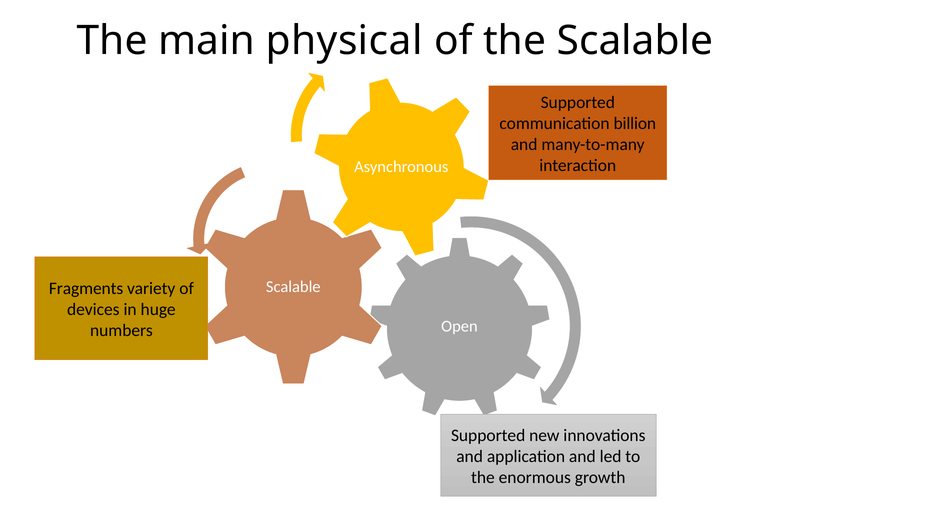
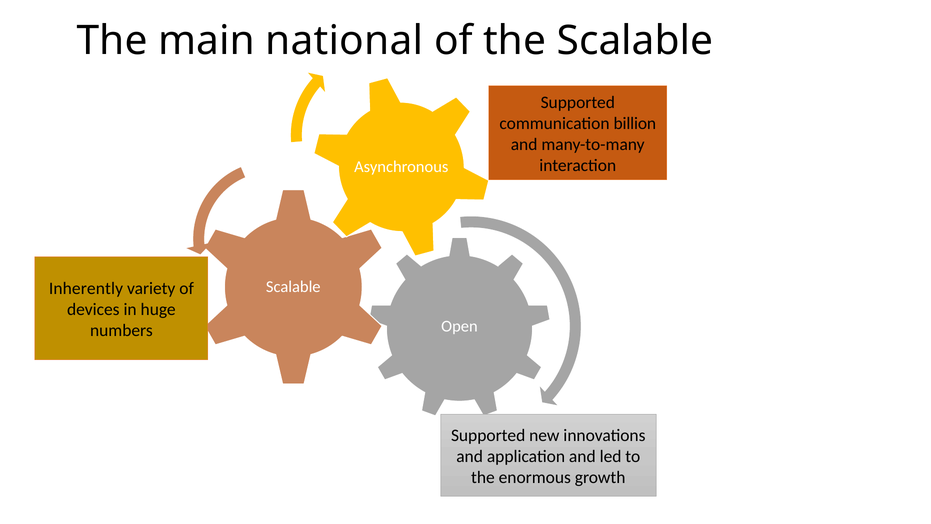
physical: physical -> national (344, 41)
Fragments: Fragments -> Inherently (86, 288)
